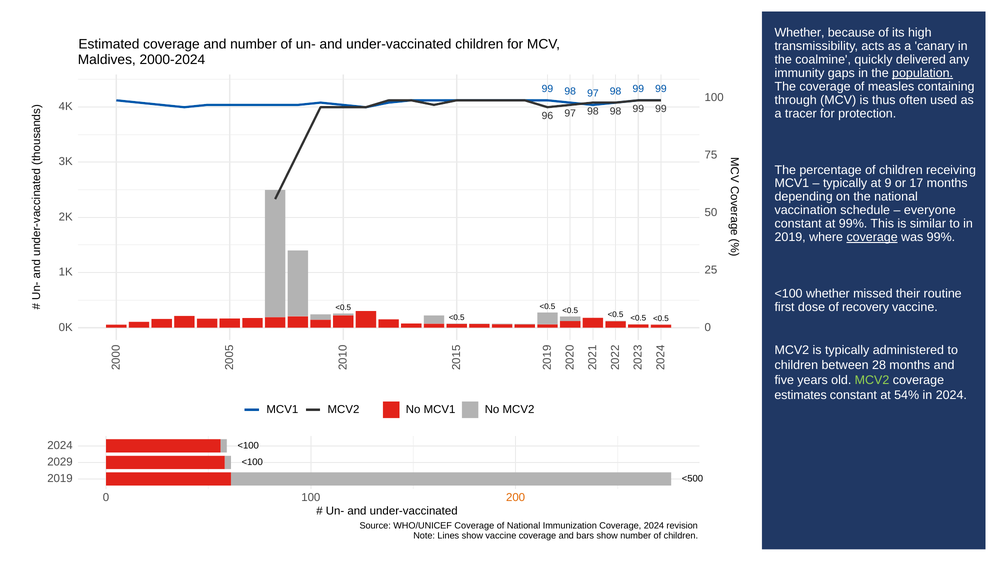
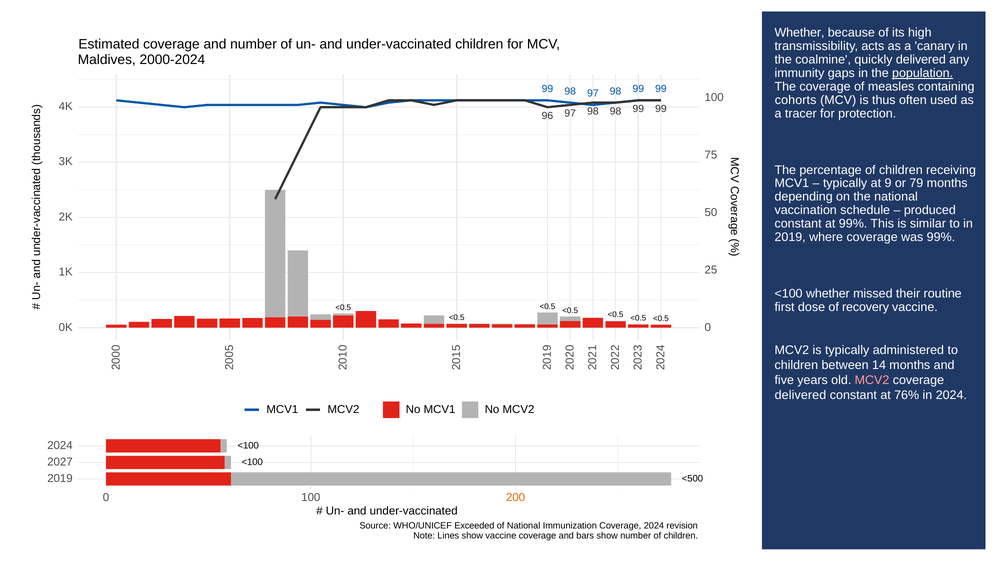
through: through -> cohorts (796, 100)
17: 17 -> 79 (916, 183)
everyone: everyone -> produced (930, 210)
coverage underline: present -> none (872, 237)
28: 28 -> 14 (879, 366)
MCV2 colour: light green -> pink (872, 381)
estimates: estimates -> delivered (800, 395)
54%: 54% -> 76% (907, 395)
2029: 2029 -> 2027 (60, 462)
WHO/UNICEF Coverage: Coverage -> Exceeded (474, 526)
